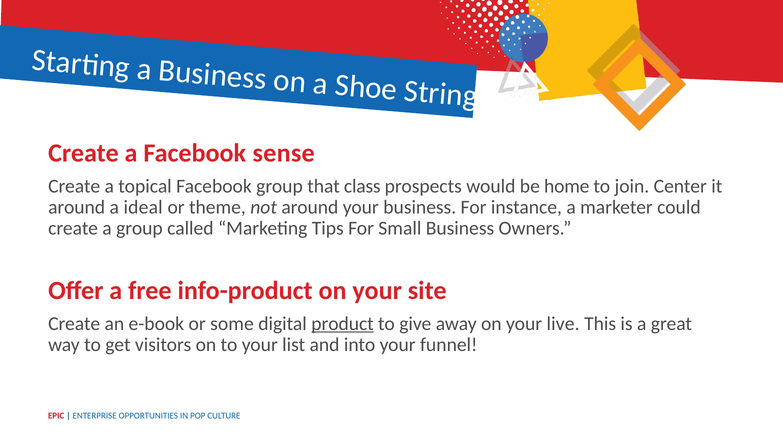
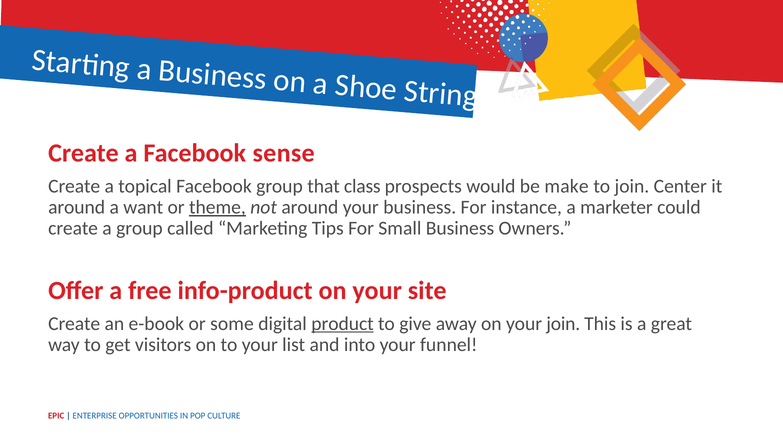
home: home -> make (567, 186)
ideal: ideal -> want (143, 207)
theme underline: none -> present (217, 207)
your live: live -> join (563, 323)
